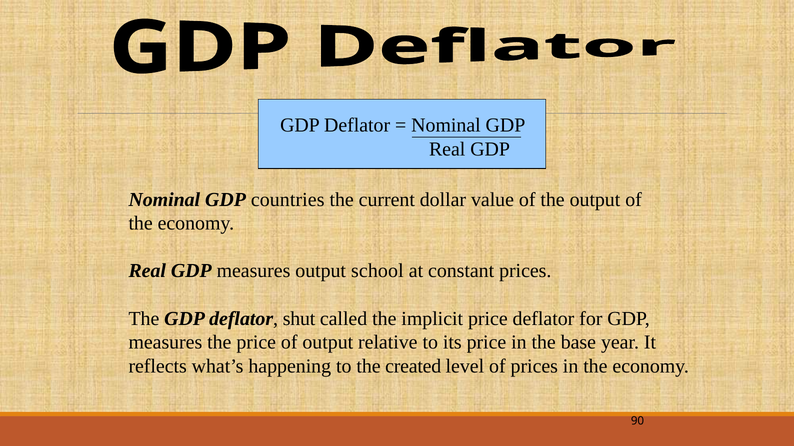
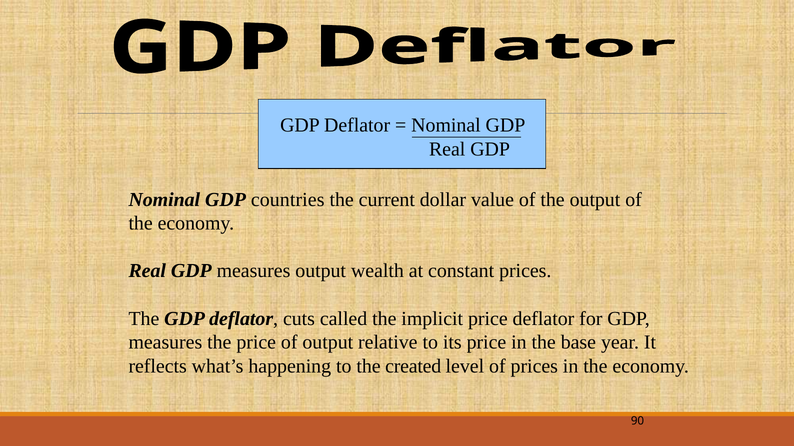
school: school -> wealth (377, 271)
shut: shut -> cuts (299, 319)
